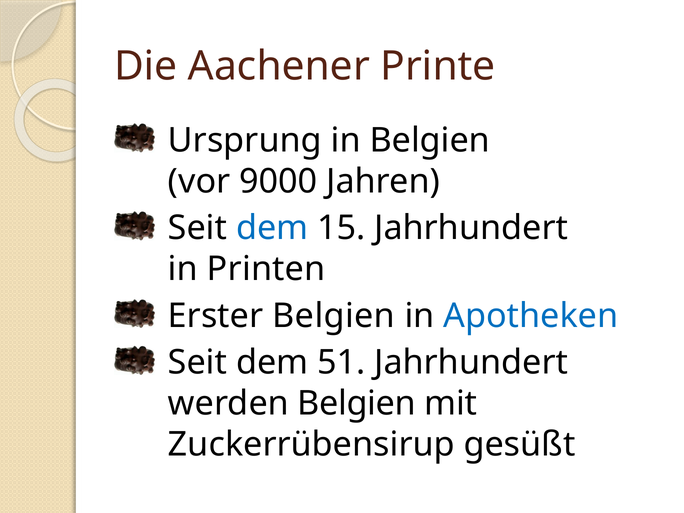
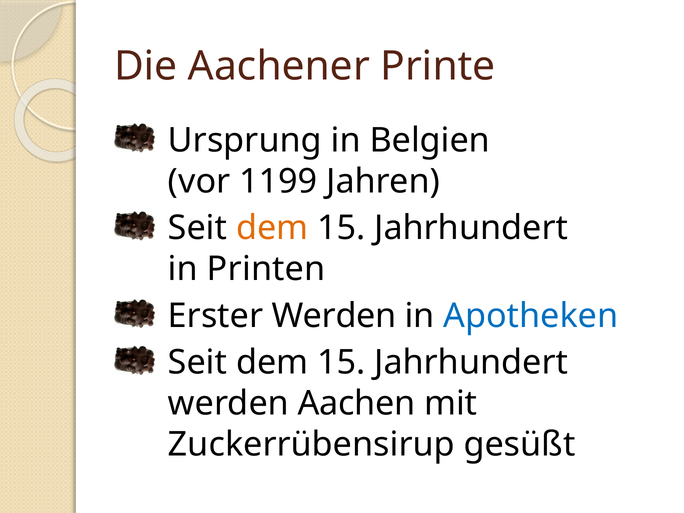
9000: 9000 -> 1199 (278, 181)
dem colour: blue -> orange (272, 228)
Erster Belgien: Belgien -> Werden (334, 316)
51: 51 -> 15 (341, 363)
werden Belgien: Belgien -> Aachen (357, 404)
